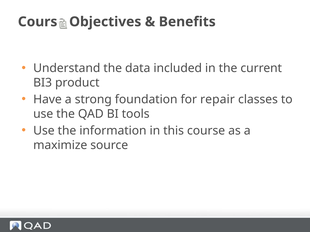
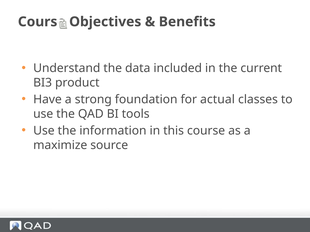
repair: repair -> actual (217, 100)
